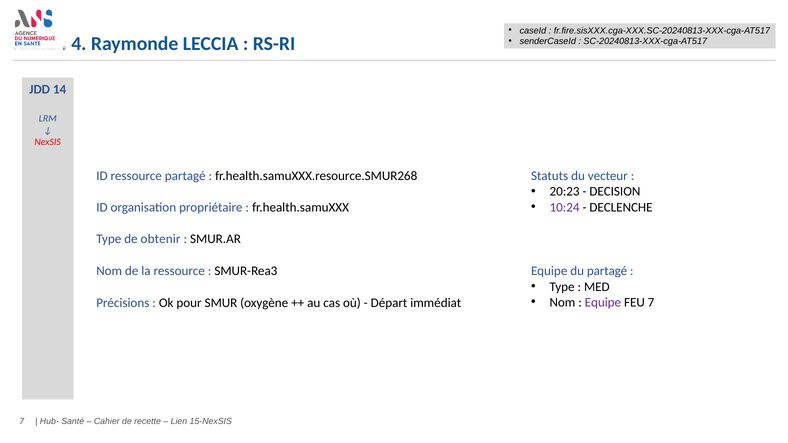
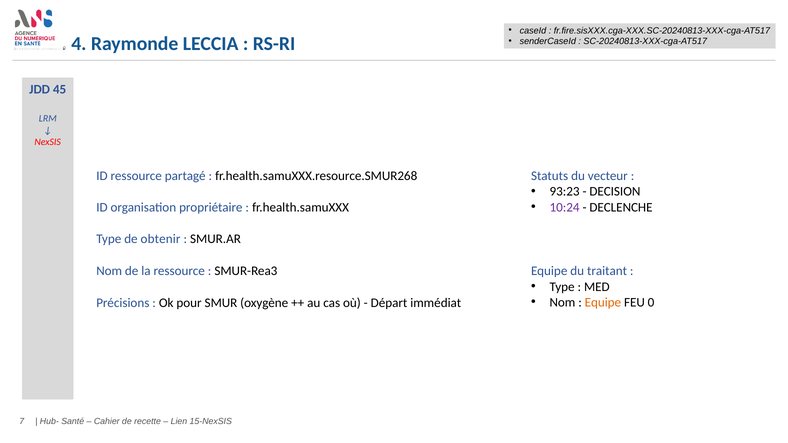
14: 14 -> 45 (60, 89)
20:23: 20:23 -> 93:23 (565, 192)
du partagé: partagé -> traitant (607, 271)
Equipe colour: purple -> orange (603, 303)
FEU 7: 7 -> 0 (651, 303)
